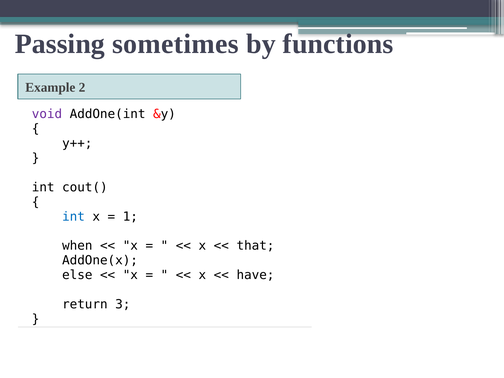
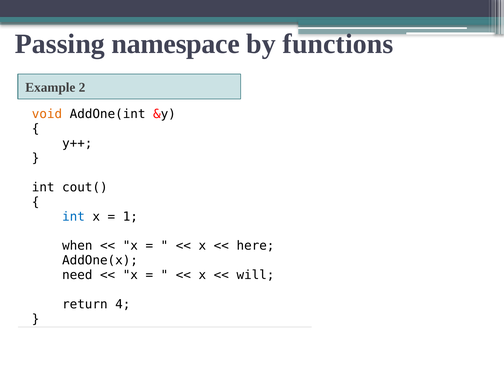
sometimes: sometimes -> namespace (176, 44)
void colour: purple -> orange (47, 114)
that: that -> here (255, 246)
else: else -> need (77, 275)
have: have -> will (255, 275)
3: 3 -> 4 (123, 304)
